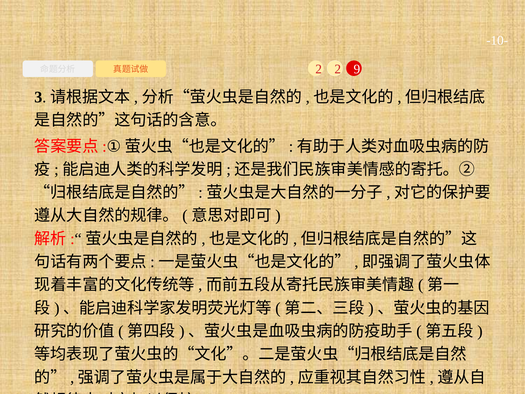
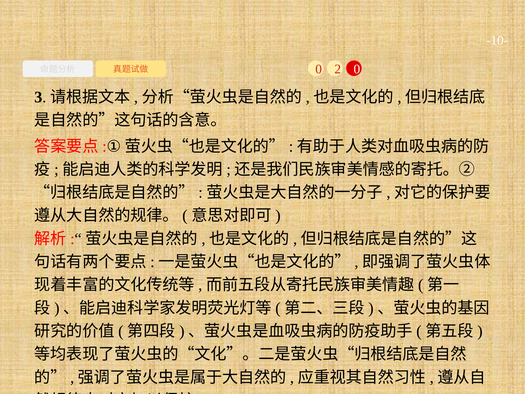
2: 2 -> 0 (319, 69)
2 9: 9 -> 0 (357, 69)
